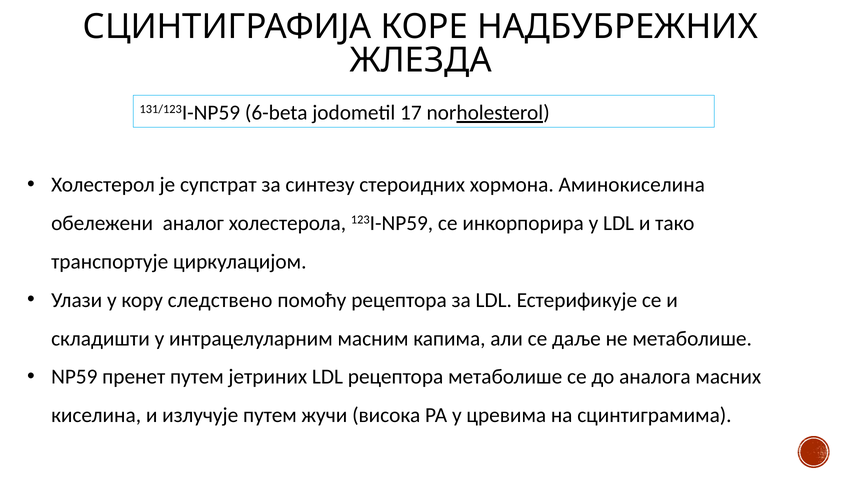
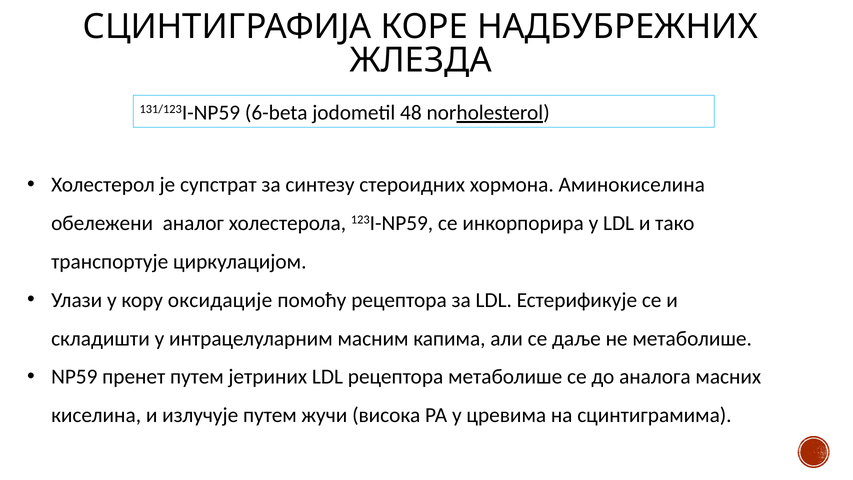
17: 17 -> 48 (411, 113)
следствено: следствено -> оксидације (220, 300)
